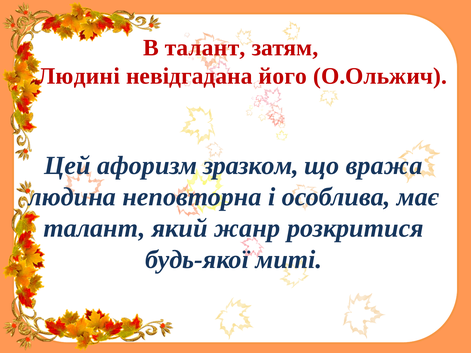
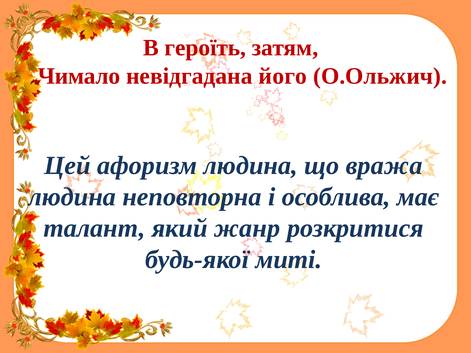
В талант: талант -> героїть (205, 48)
Людині: Людині -> Чимало (79, 76)
афоризм зразком: зразком -> людина (251, 166)
